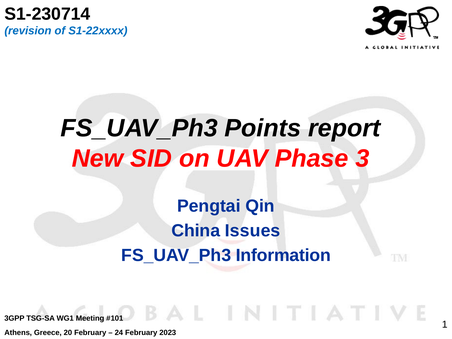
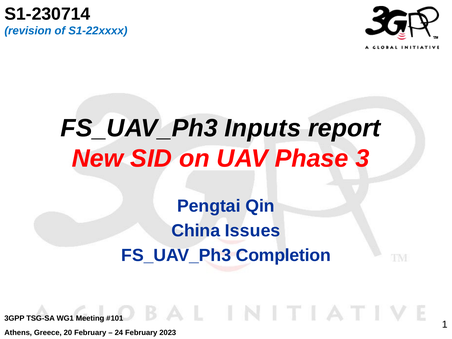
Points: Points -> Inputs (263, 128)
Information: Information -> Completion (283, 255)
